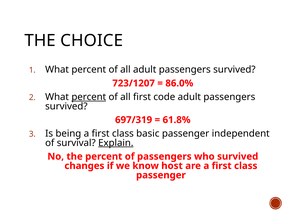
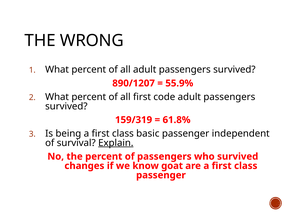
CHOICE: CHOICE -> WRONG (92, 41)
723/1207: 723/1207 -> 890/1207 (134, 84)
86.0%: 86.0% -> 55.9% (179, 84)
percent underline: present -> none (89, 97)
697/319: 697/319 -> 159/319 (134, 120)
host: host -> goat (172, 166)
